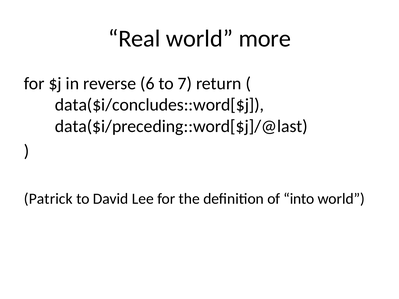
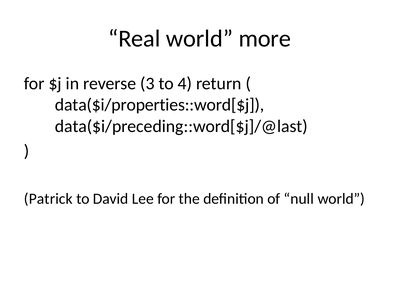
6: 6 -> 3 (147, 84)
7: 7 -> 4 (185, 84)
data($i/concludes::word[$j: data($i/concludes::word[$j -> data($i/properties::word[$j (160, 105)
into: into -> null (299, 199)
